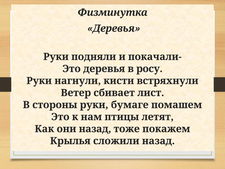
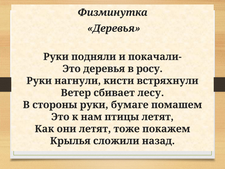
лист: лист -> лесу (151, 93)
они назад: назад -> летят (95, 129)
